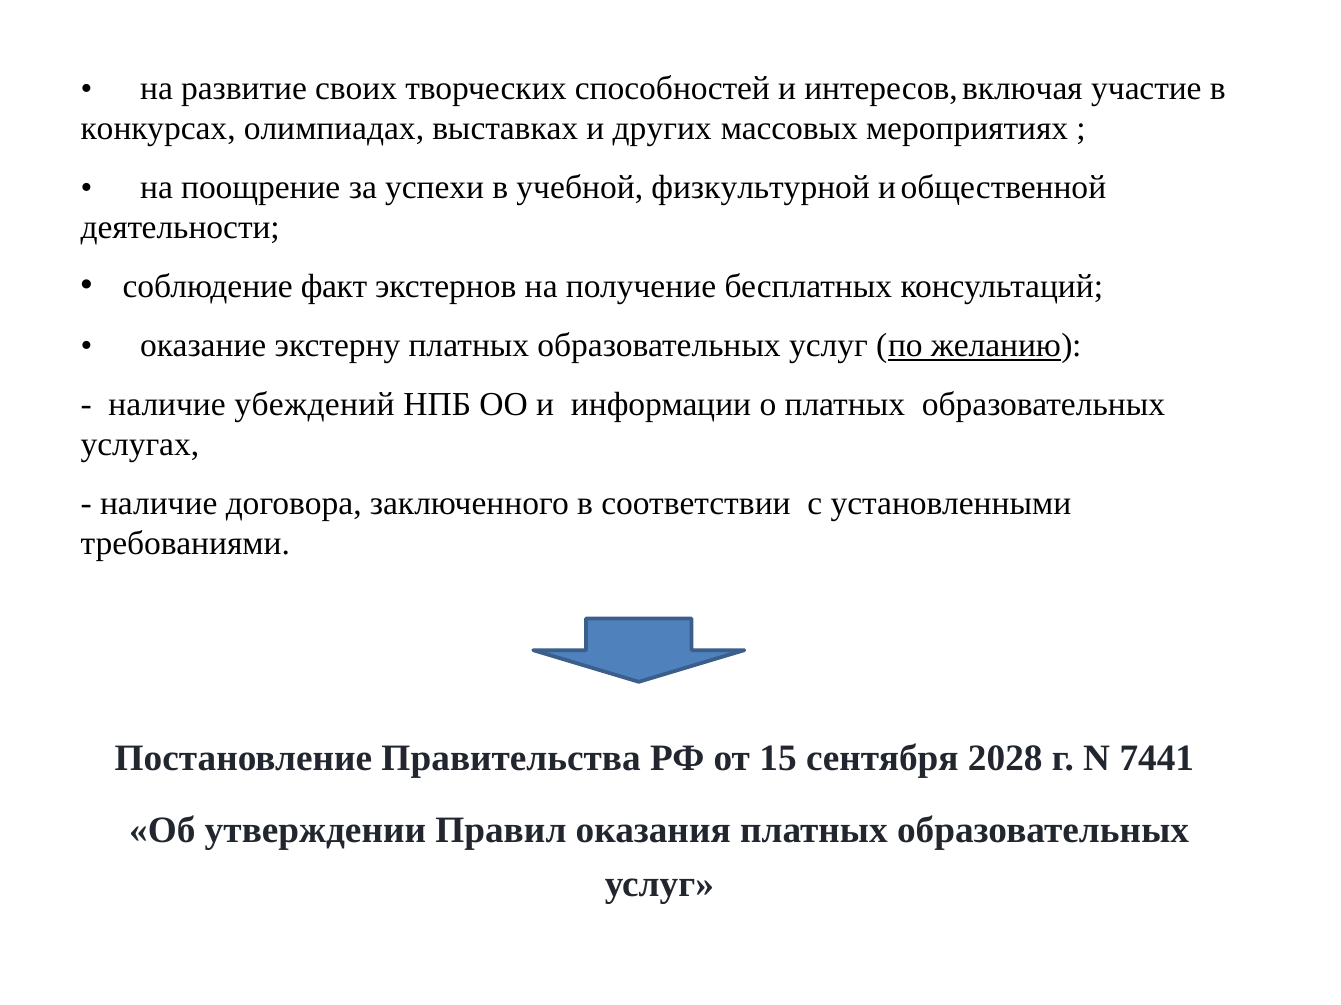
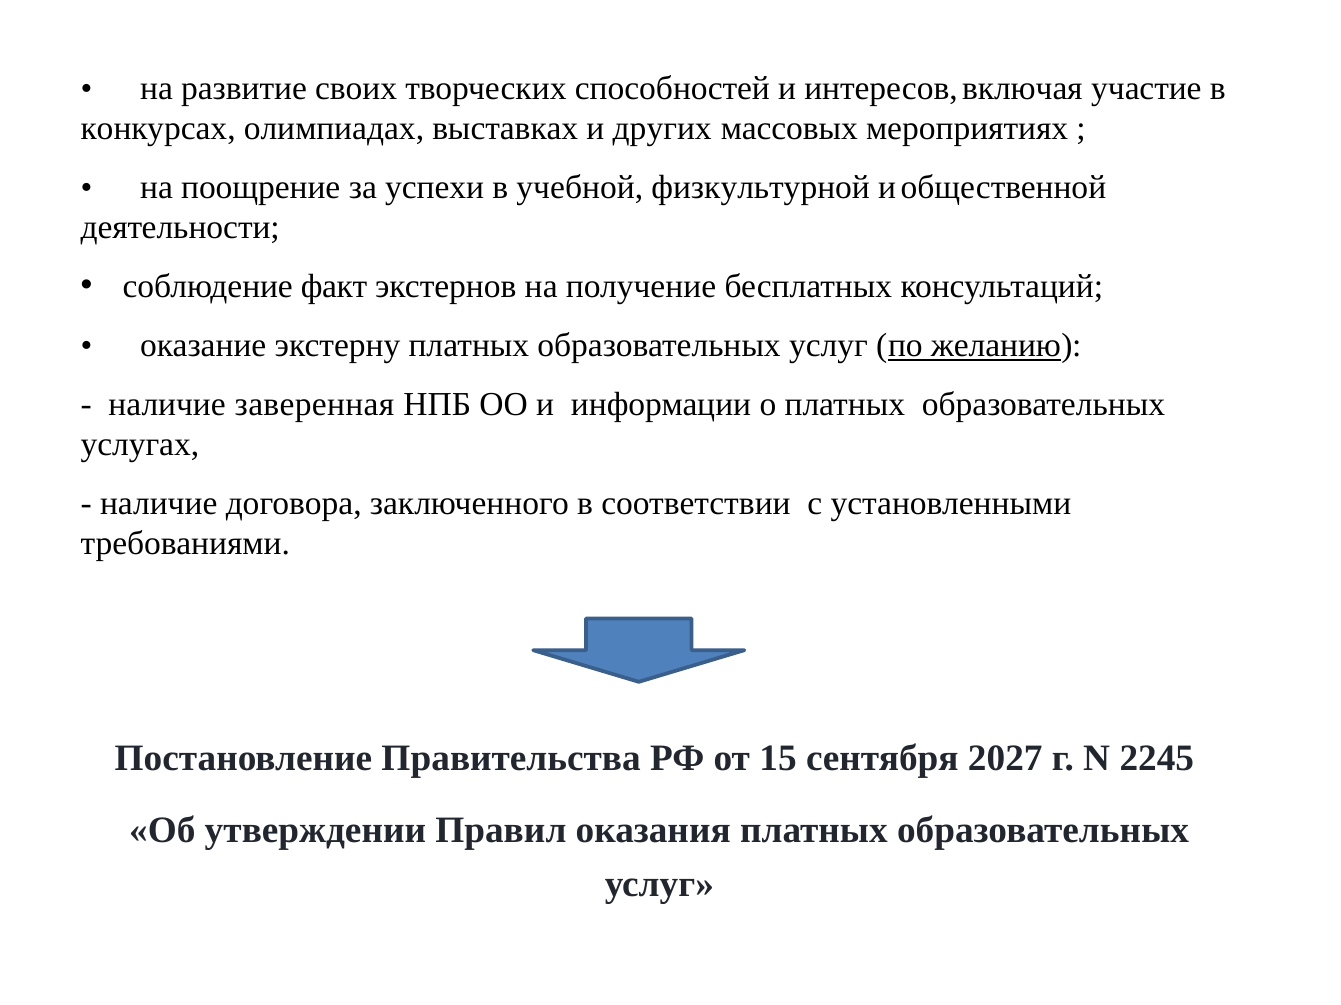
убеждений: убеждений -> заверенная (314, 404)
2028: 2028 -> 2027 (1005, 758)
7441: 7441 -> 2245 (1157, 758)
